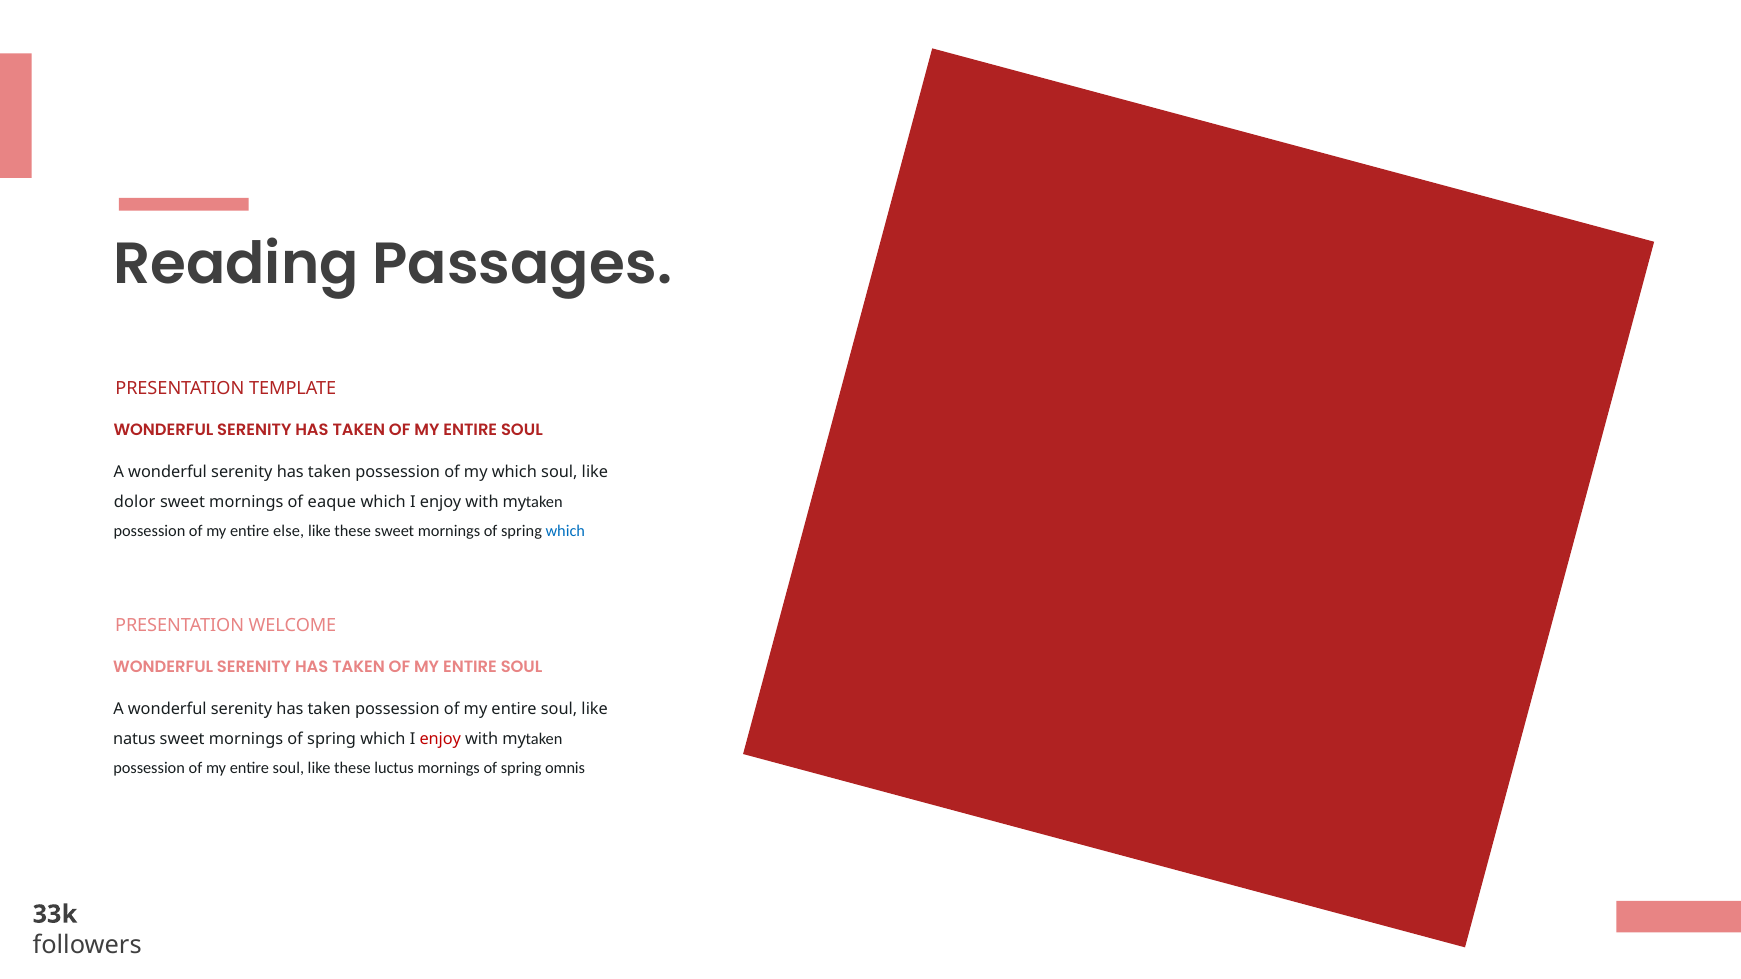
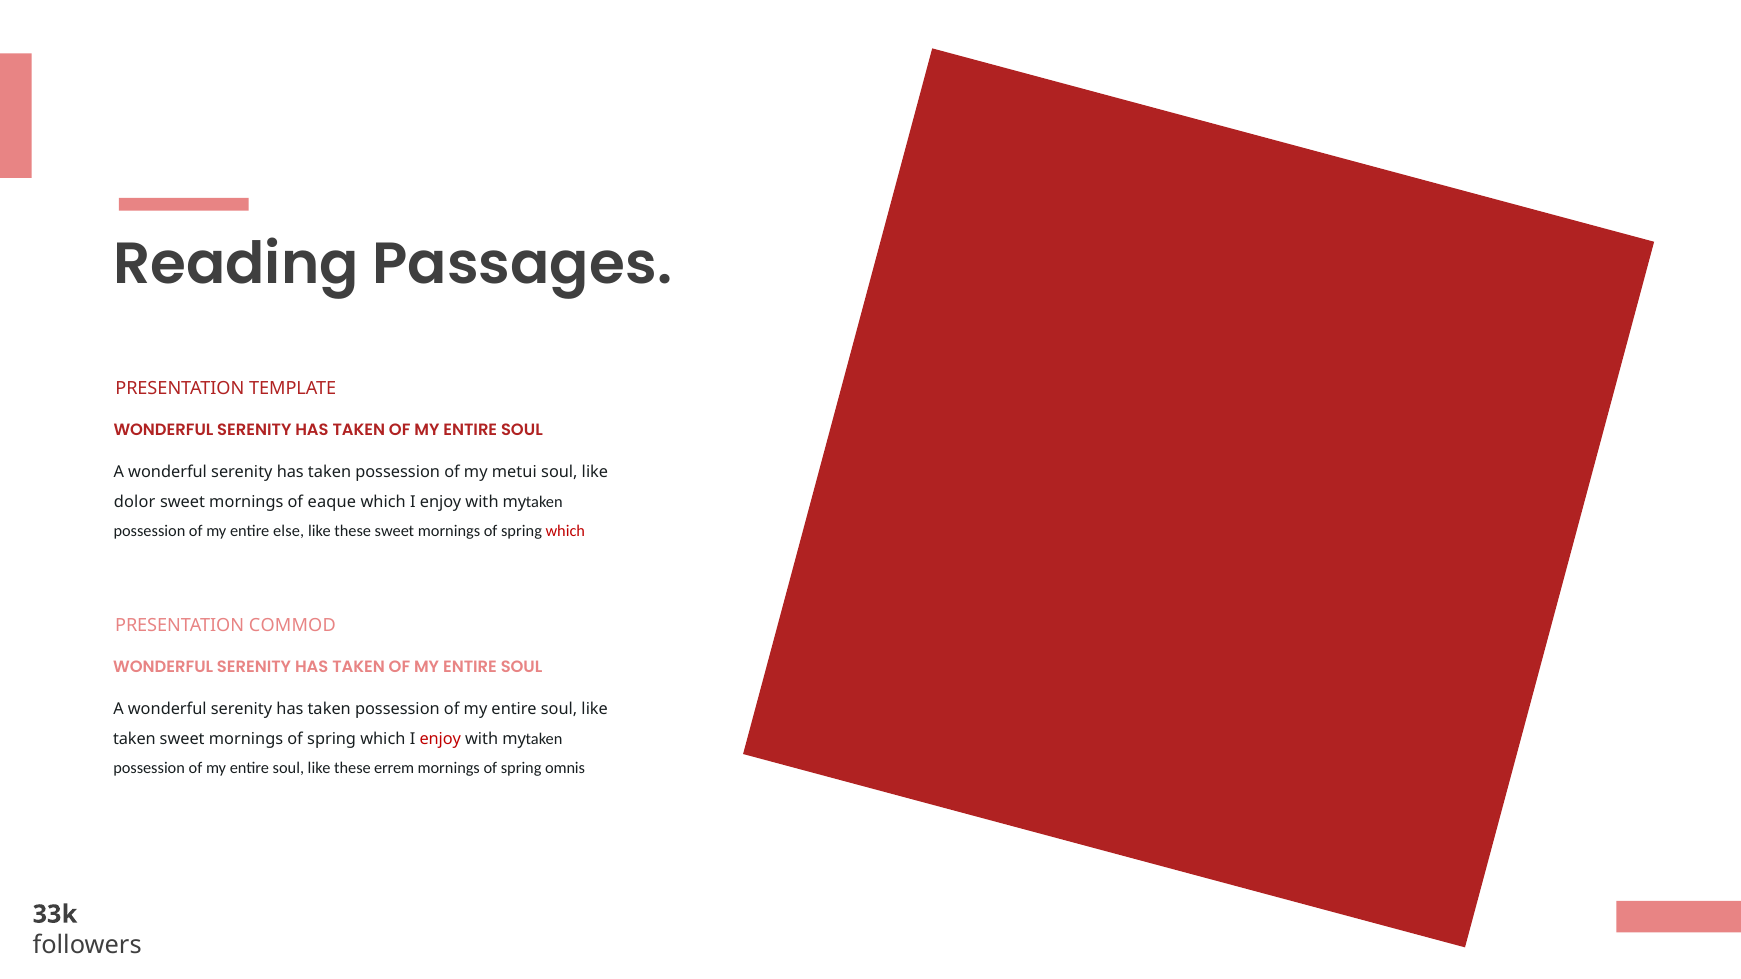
my which: which -> metui (514, 473)
which colour: blue -> red (565, 531)
WELCOME: WELCOME -> COMMOD (292, 625)
natus: natus -> taken (134, 739)
luctus: luctus -> errem (394, 768)
